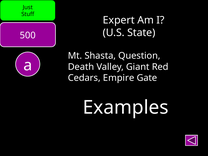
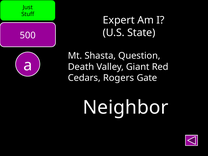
Empire: Empire -> Rogers (119, 78)
Examples: Examples -> Neighbor (126, 107)
